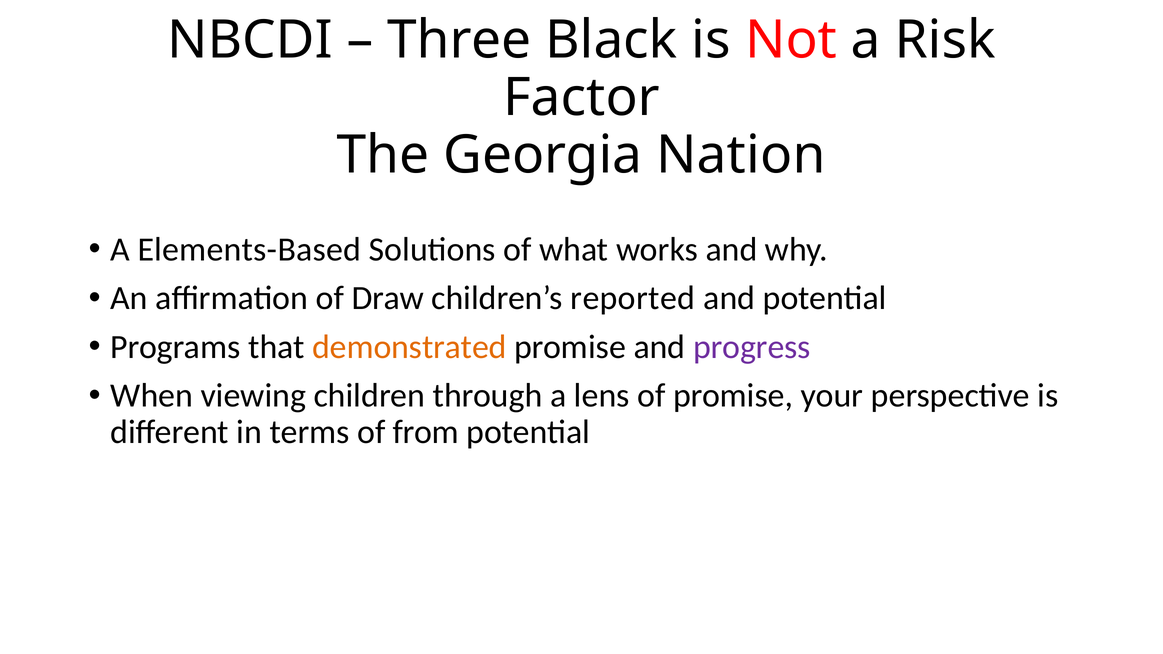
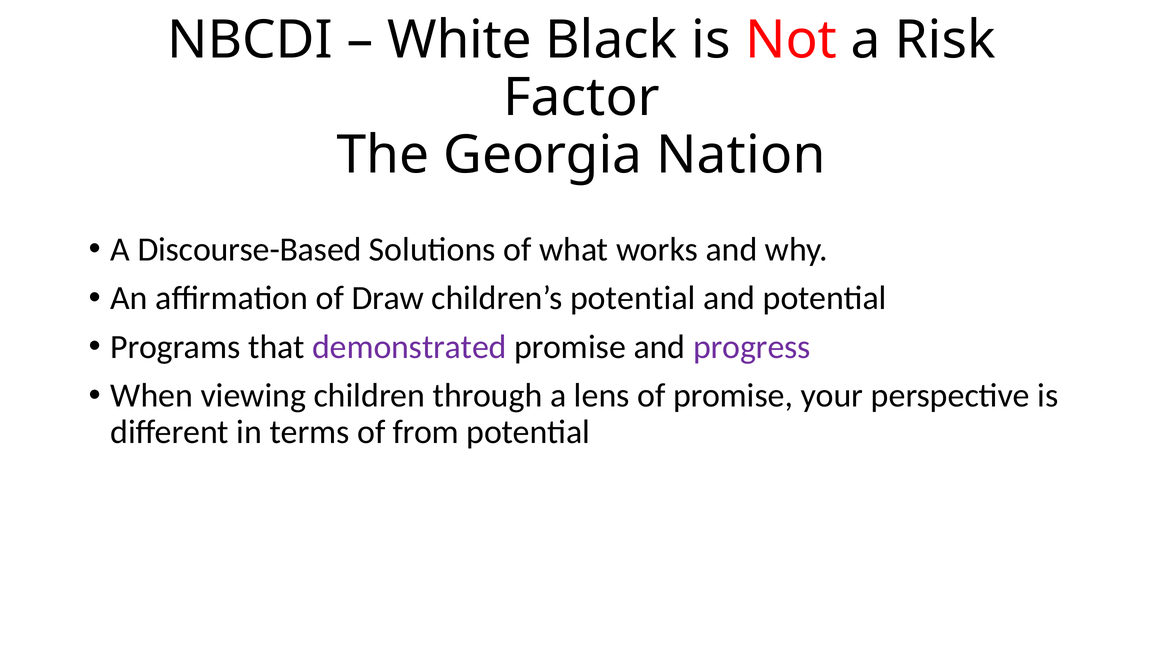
Three: Three -> White (459, 40)
Elements-Based: Elements-Based -> Discourse-Based (250, 249)
children’s reported: reported -> potential (633, 298)
demonstrated colour: orange -> purple (409, 347)
